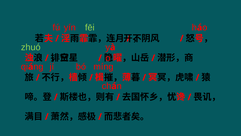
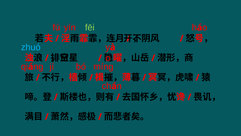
zhuó colour: light green -> light blue (31, 47)
